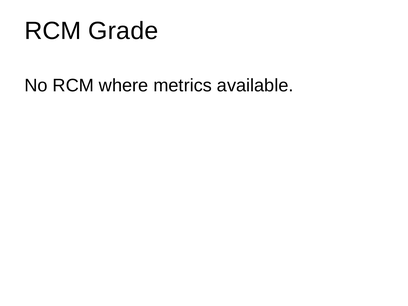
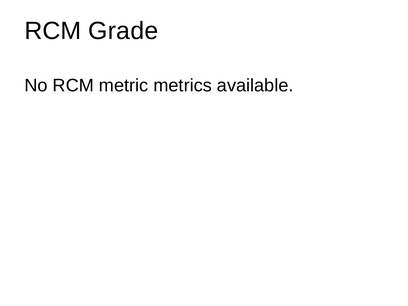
where: where -> metric (124, 86)
